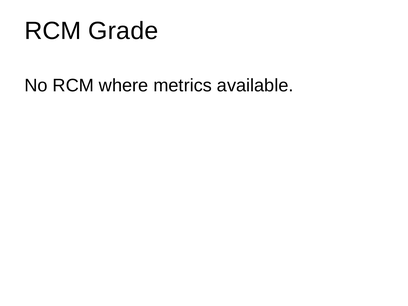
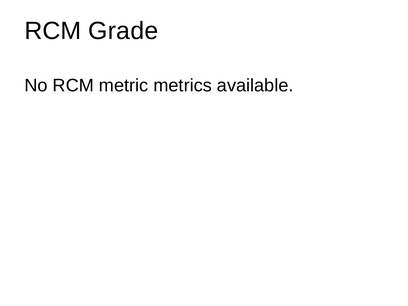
where: where -> metric (124, 86)
